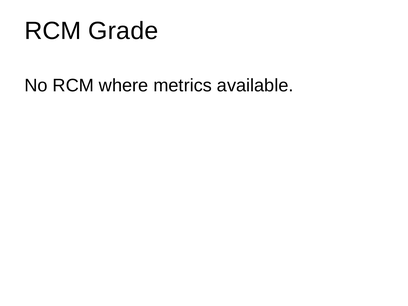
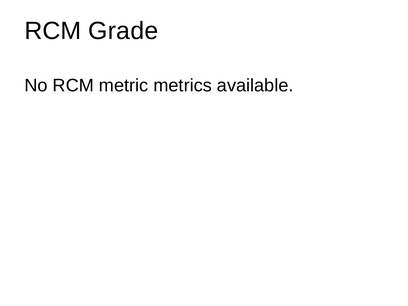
where: where -> metric (124, 86)
